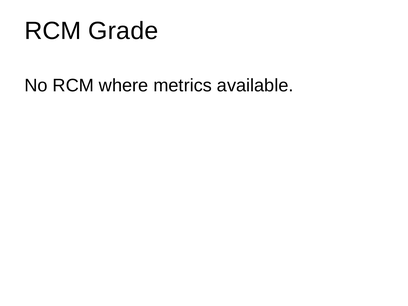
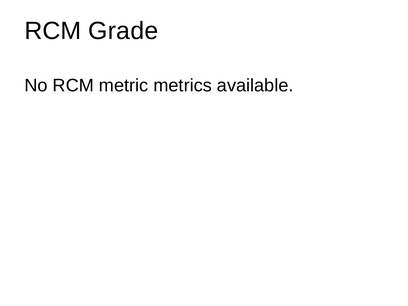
where: where -> metric (124, 86)
